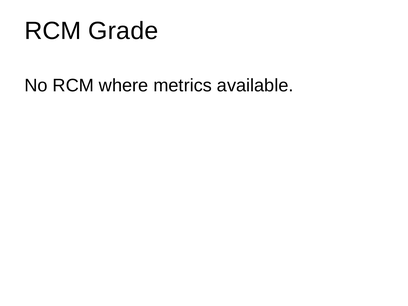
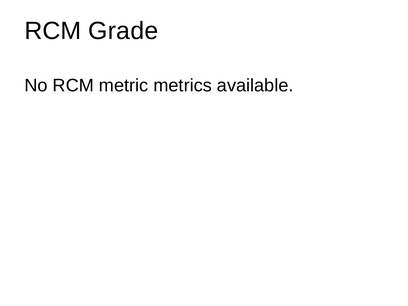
where: where -> metric (124, 86)
